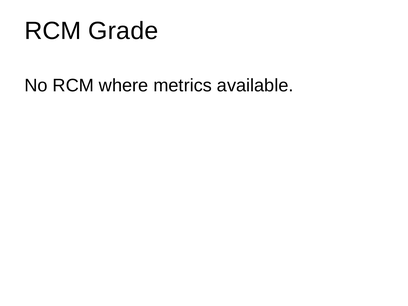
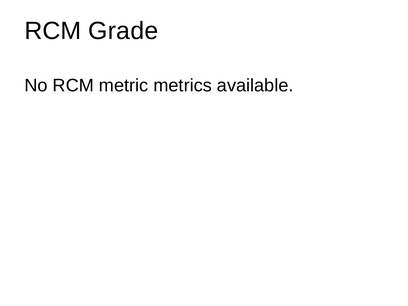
where: where -> metric (124, 86)
